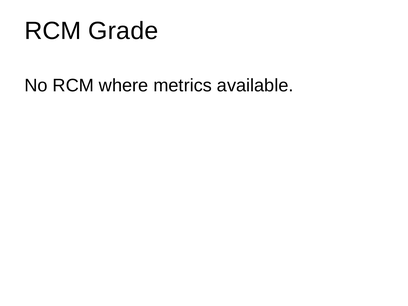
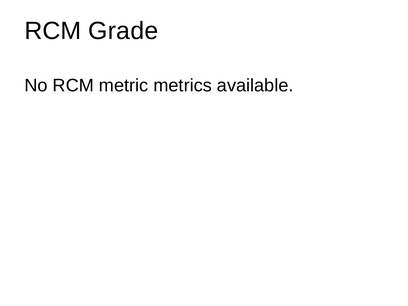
where: where -> metric (124, 86)
